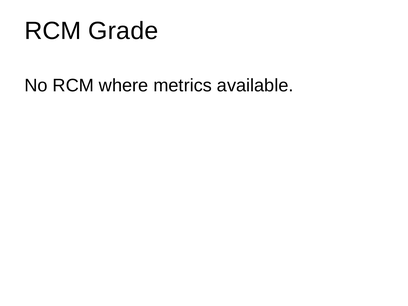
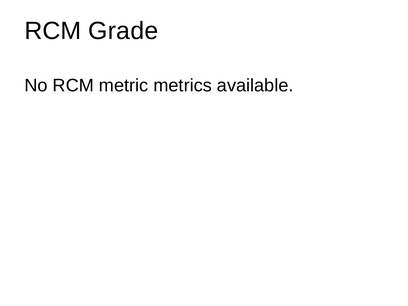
where: where -> metric (124, 86)
